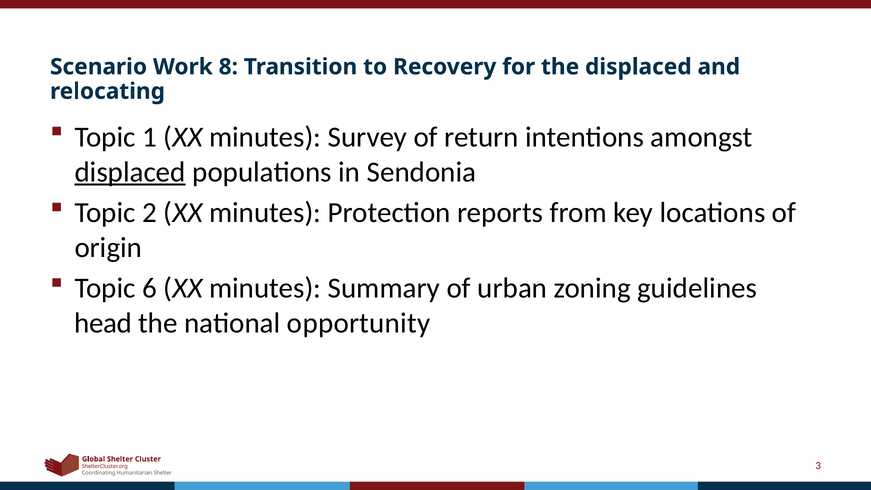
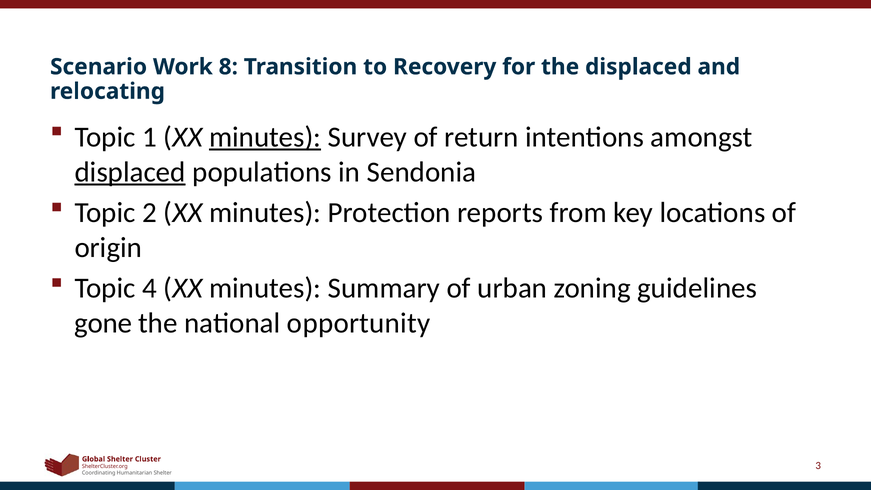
minutes underline: none -> present (265, 137)
6: 6 -> 4 (150, 288)
head: head -> gone (103, 323)
